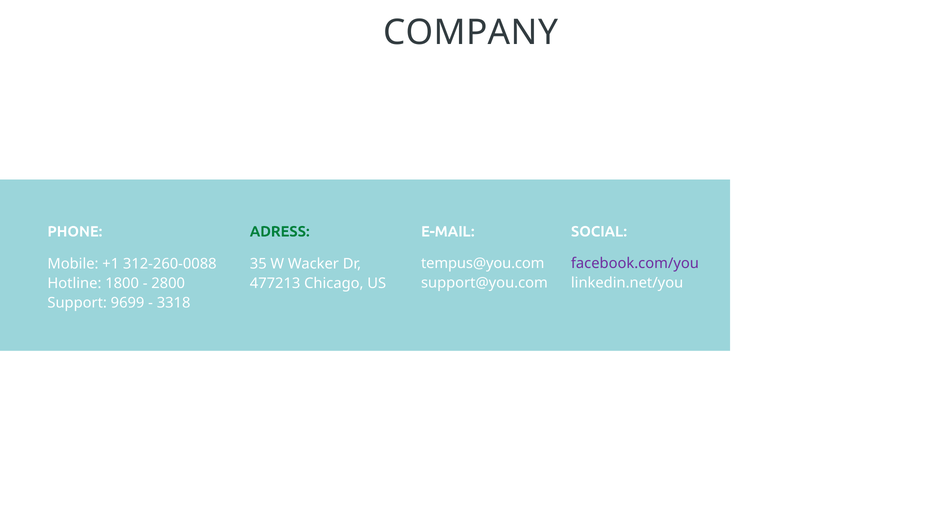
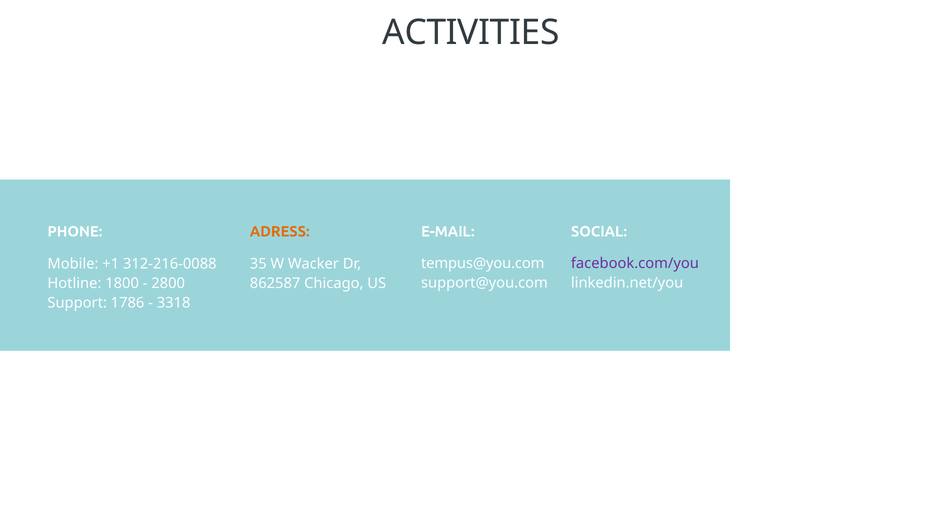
COMPANY: COMPANY -> ACTIVITIES (471, 33)
ADRESS colour: green -> orange (280, 231)
312-260-0088: 312-260-0088 -> 312-216-0088 (170, 264)
477213: 477213 -> 862587 (275, 283)
9699: 9699 -> 1786 (128, 303)
